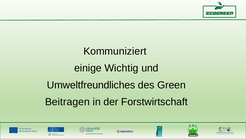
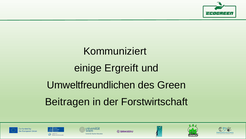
Wichtig: Wichtig -> Ergreift (121, 68)
Umweltfreundliches: Umweltfreundliches -> Umweltfreundlichen (91, 85)
